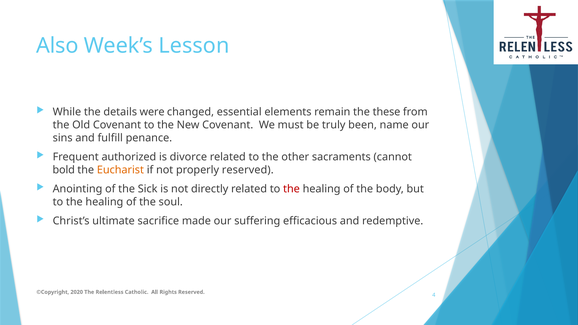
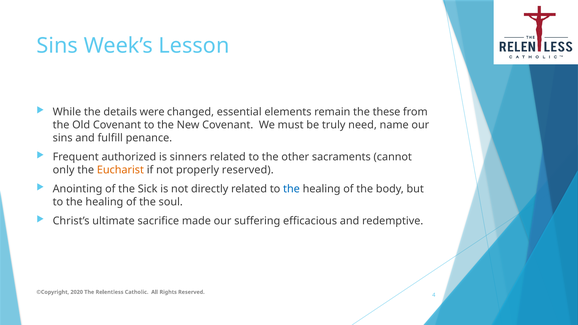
Also: Also -> Sins (57, 46)
been: been -> need (363, 125)
divorce: divorce -> sinners (188, 157)
bold: bold -> only (64, 170)
the colour: red -> blue (291, 189)
